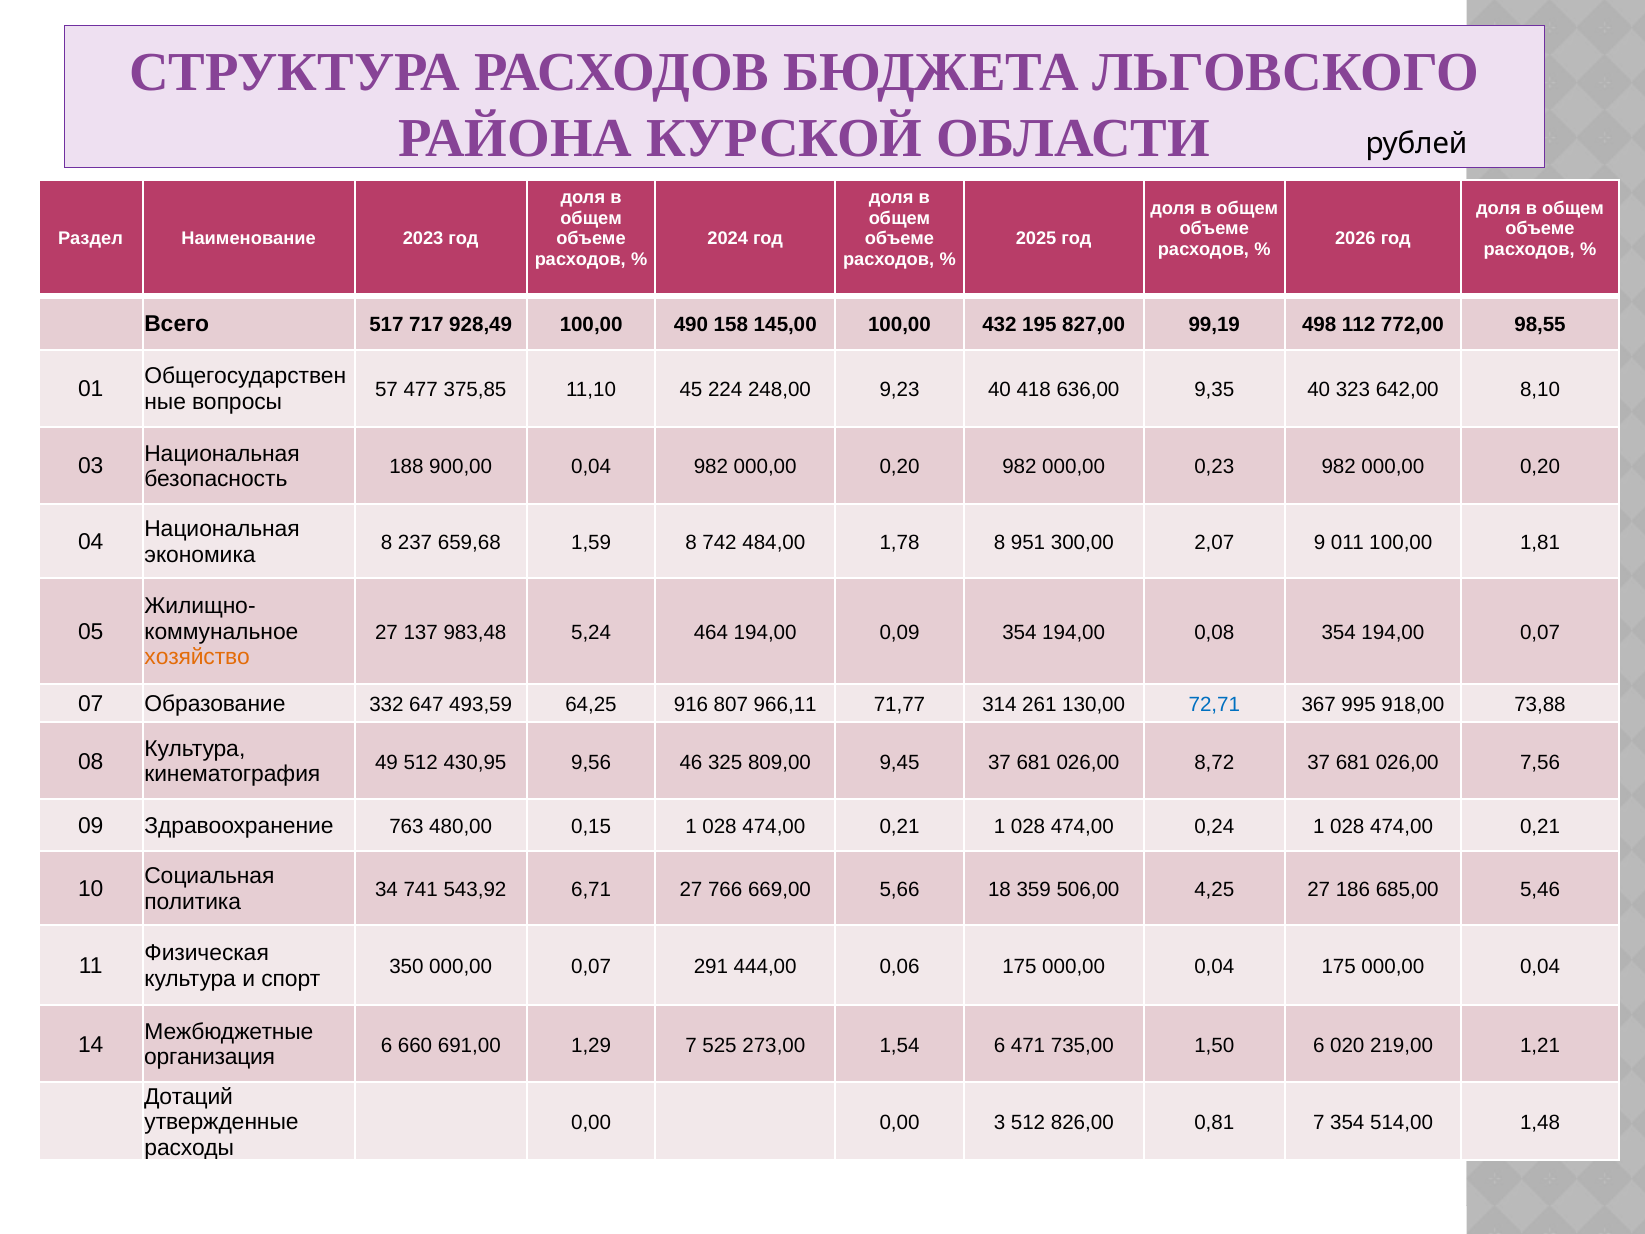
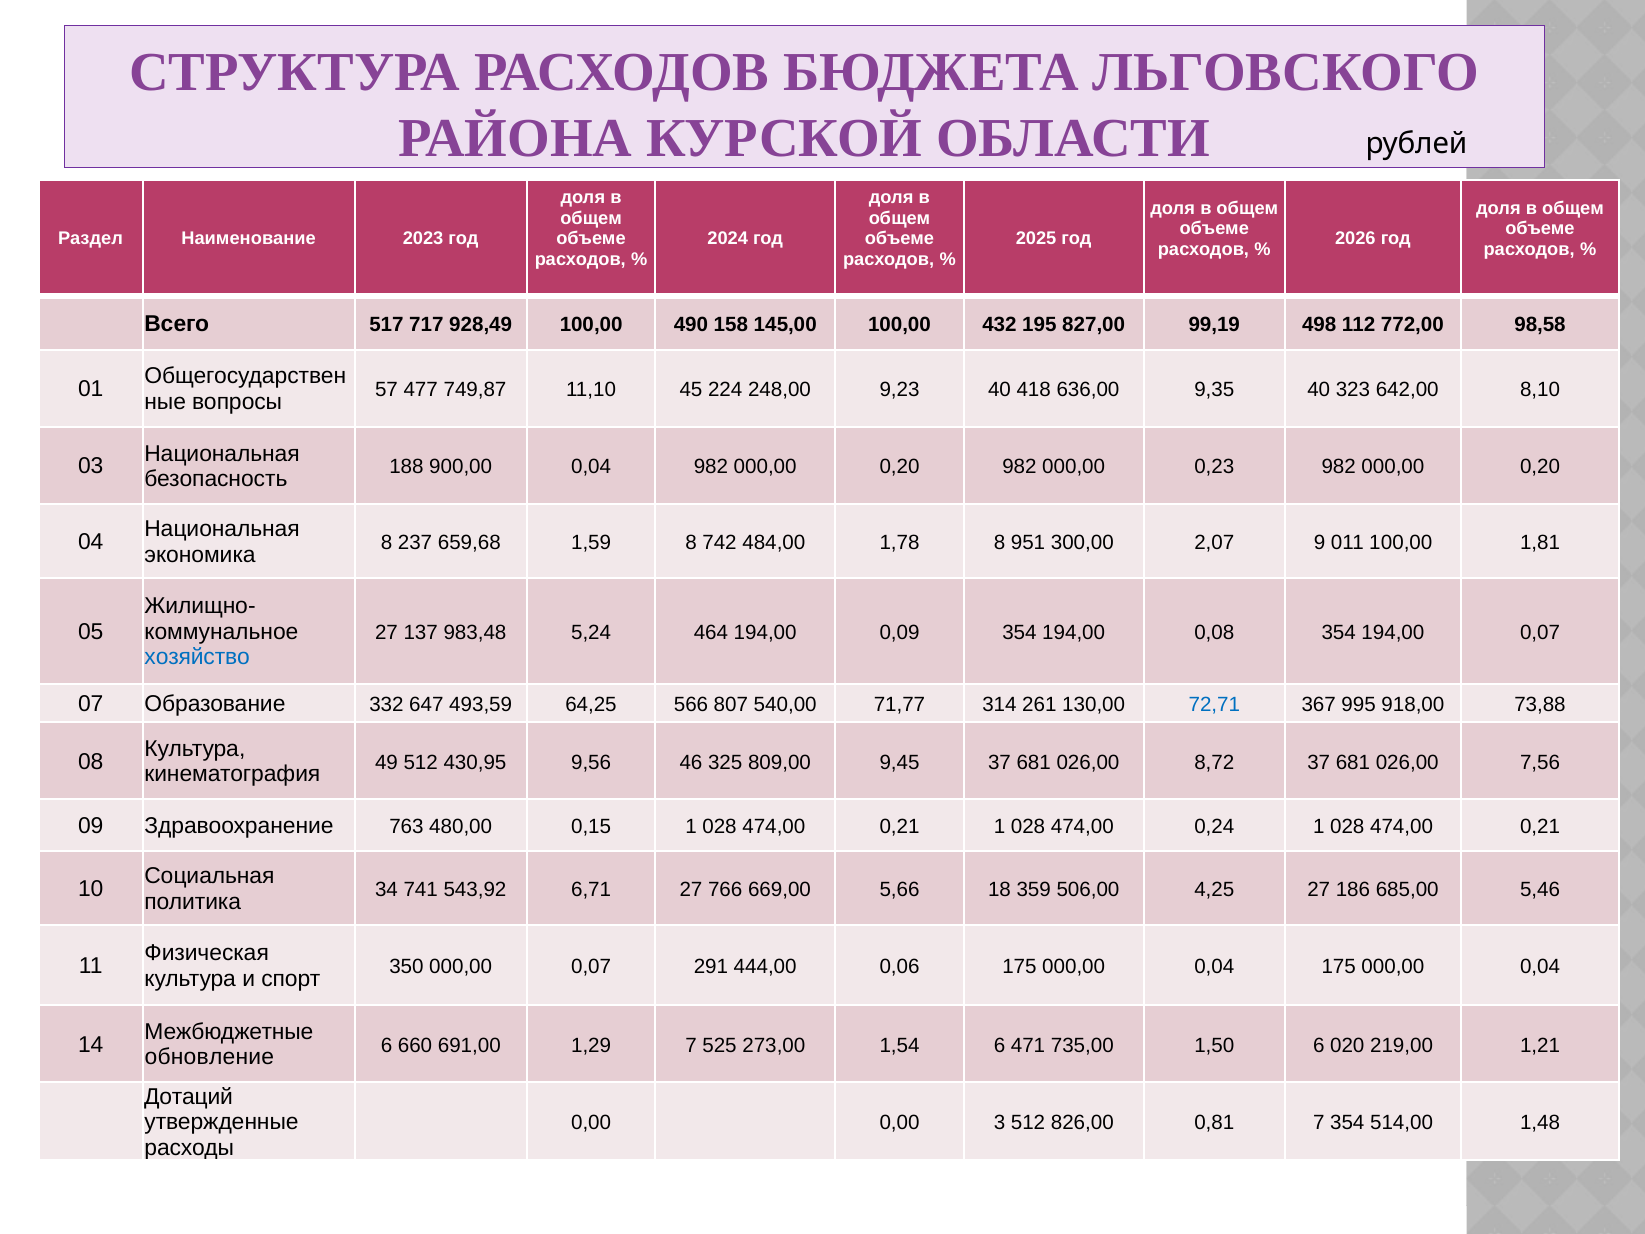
98,55: 98,55 -> 98,58 (1540, 325)
375,85: 375,85 -> 749,87 (475, 390)
хозяйство colour: orange -> blue (197, 657)
916: 916 -> 566 (691, 705)
966,11: 966,11 -> 540,00 (785, 705)
организация: организация -> обновление (209, 1057)
